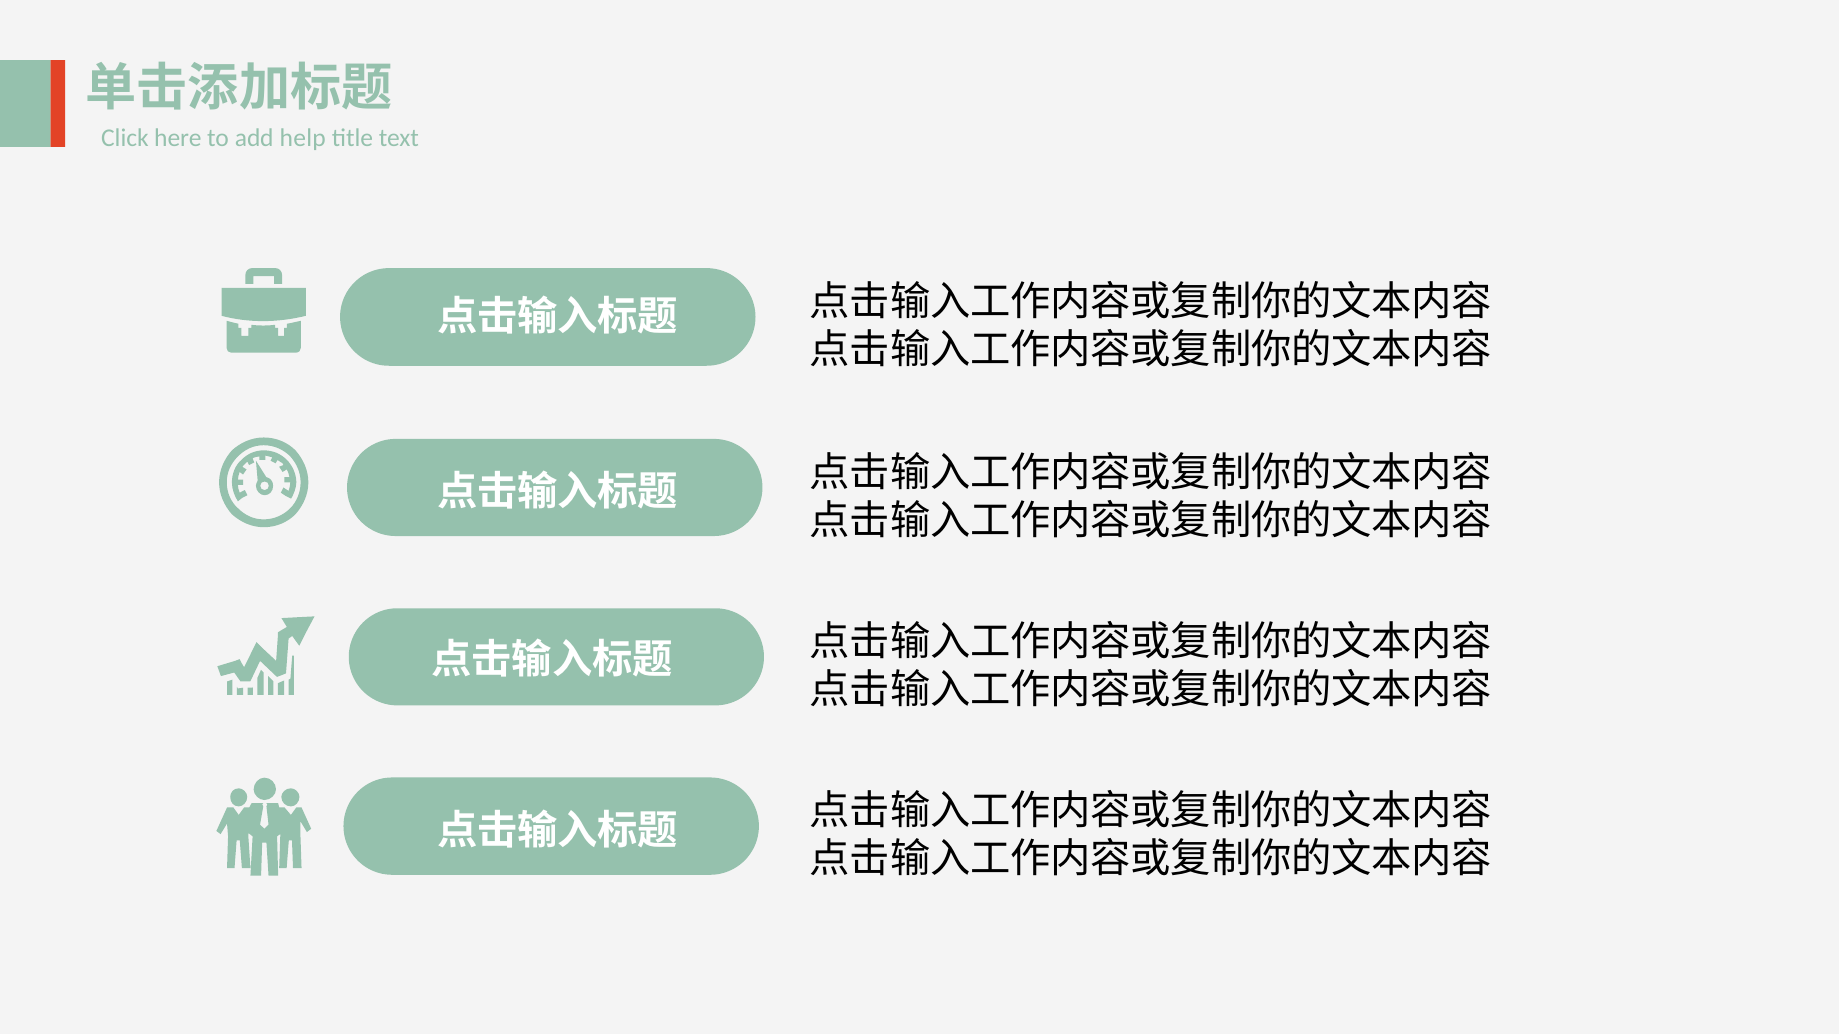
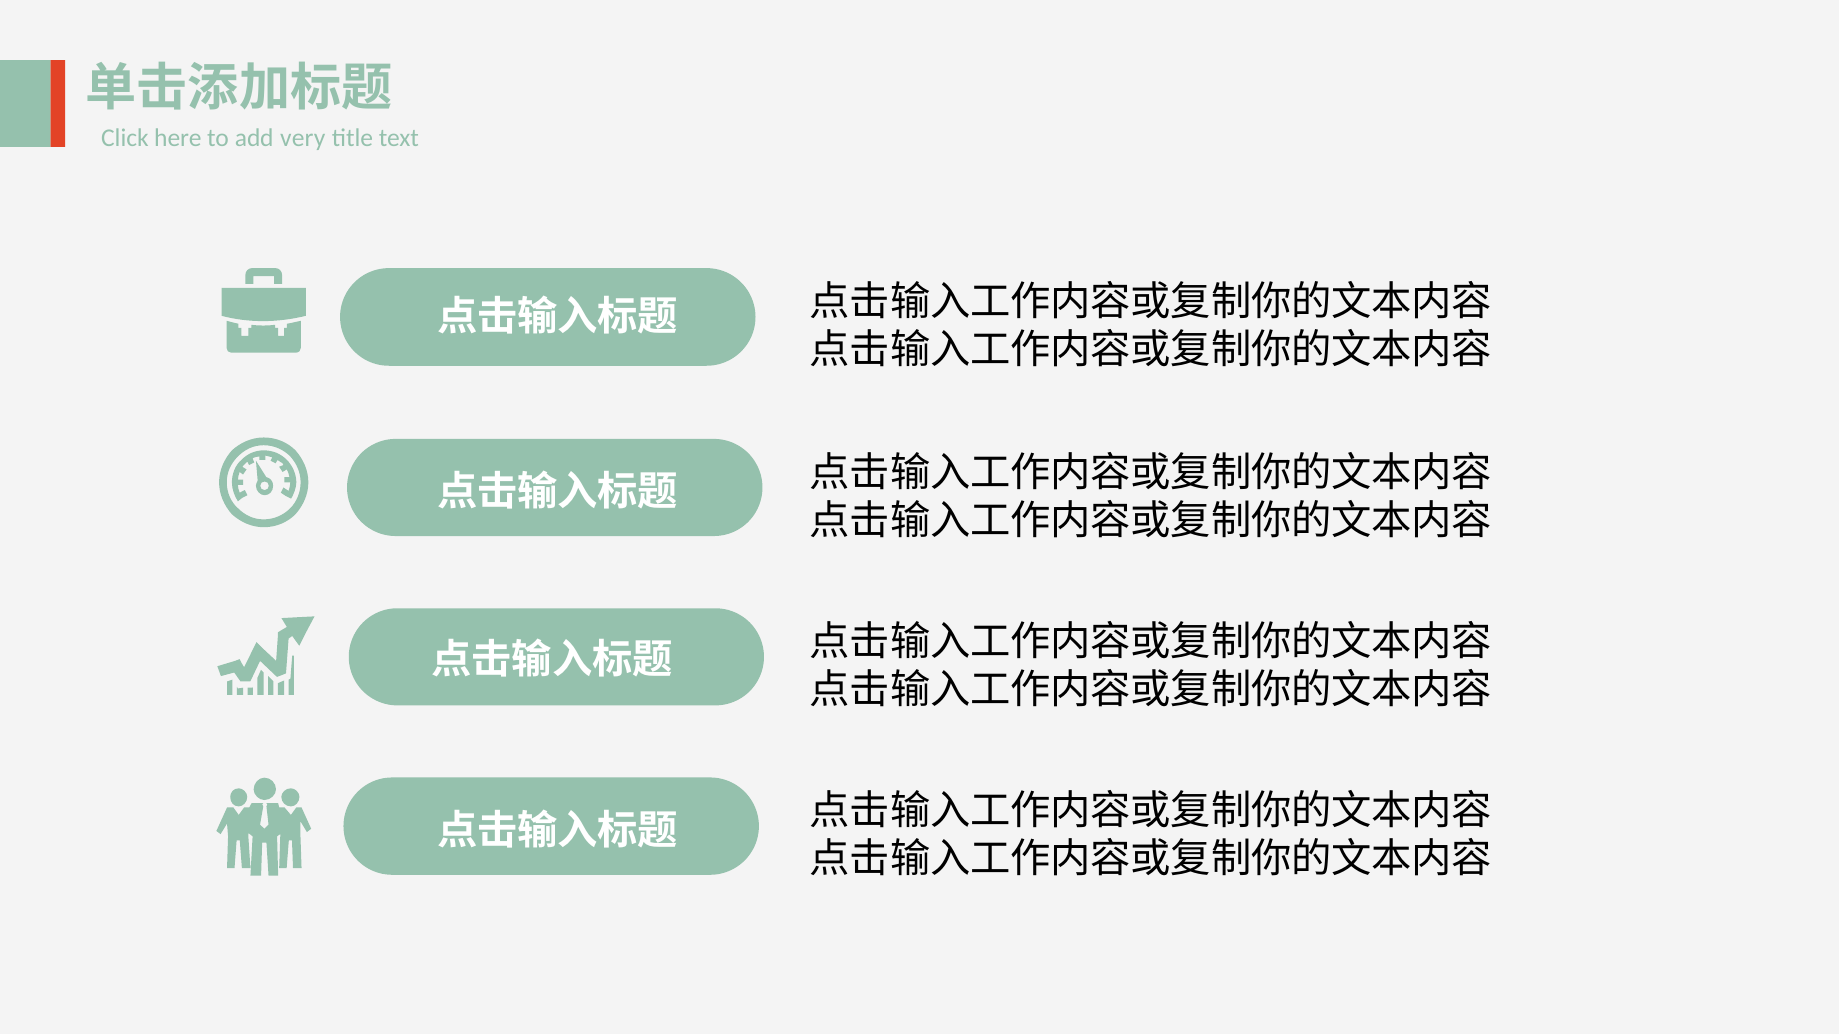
help: help -> very (303, 138)
